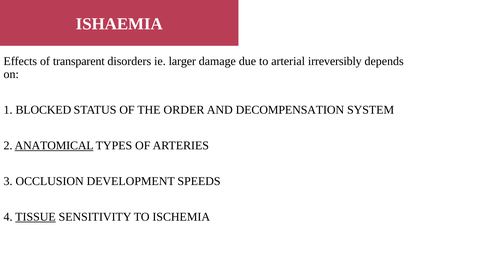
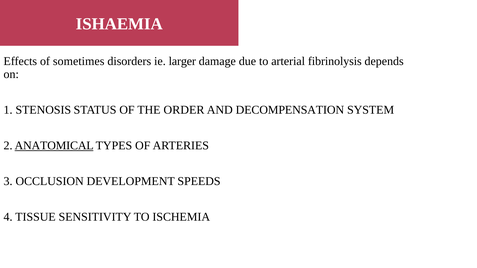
transparent: transparent -> sometimes (79, 61)
irreversibly: irreversibly -> fibrinolysis (335, 61)
BLOCKED: BLOCKED -> STENOSIS (43, 110)
TISSUE underline: present -> none (35, 217)
